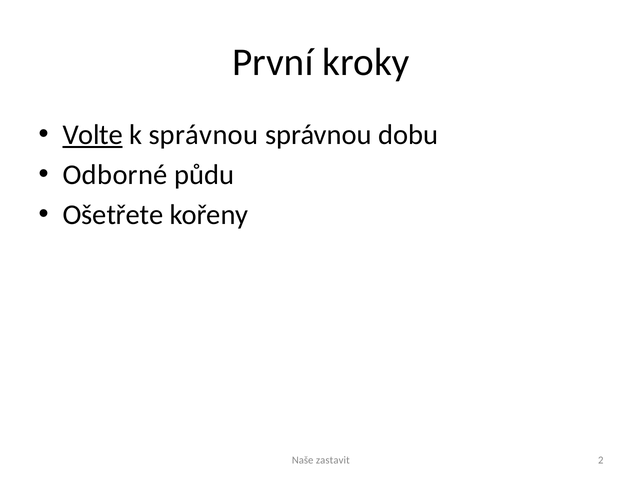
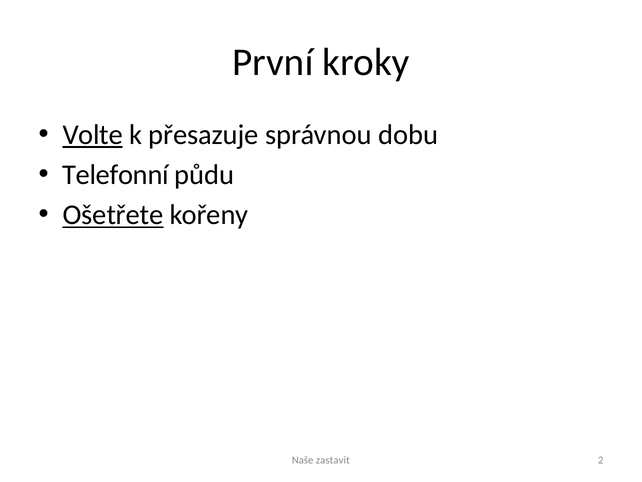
k správnou: správnou -> přesazuje (204, 135)
Odborné: Odborné -> Telefonní (115, 175)
Ošetřete underline: none -> present (113, 215)
